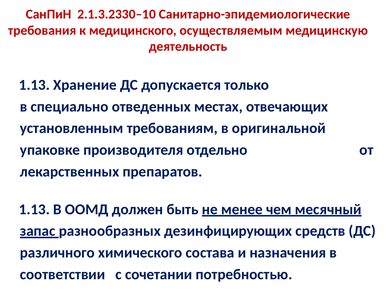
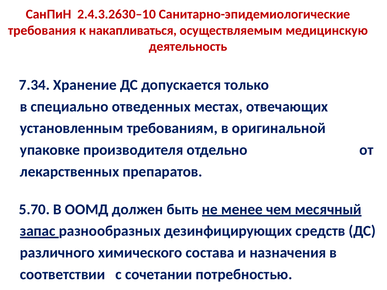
2.1.3.2330–10: 2.1.3.2330–10 -> 2.4.3.2630–10 (117, 14)
медицинского: медицинского -> накапливаться (133, 30)
1.13: 1.13 -> 7.34 (34, 85)
1.13: 1.13 -> 5.70 (34, 210)
